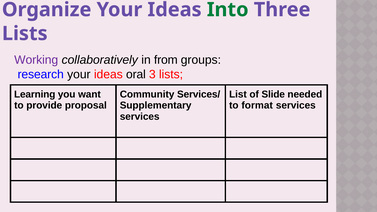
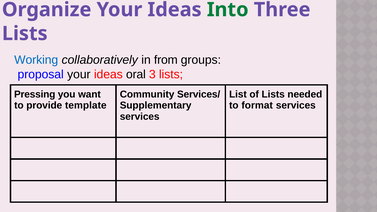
Working colour: purple -> blue (36, 60)
research: research -> proposal (41, 74)
Learning: Learning -> Pressing (35, 94)
of Slide: Slide -> Lists (273, 94)
proposal: proposal -> template (86, 105)
